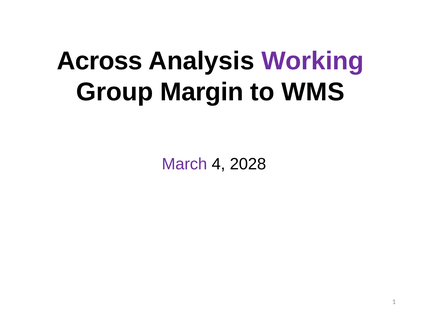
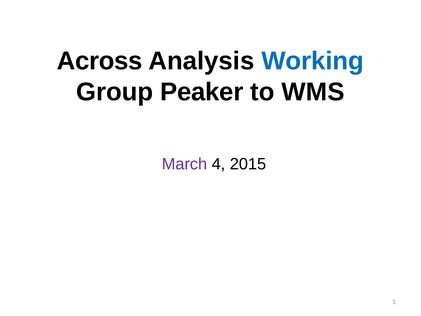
Working colour: purple -> blue (313, 61)
Margin: Margin -> Peaker (202, 92)
2028: 2028 -> 2015 (248, 164)
